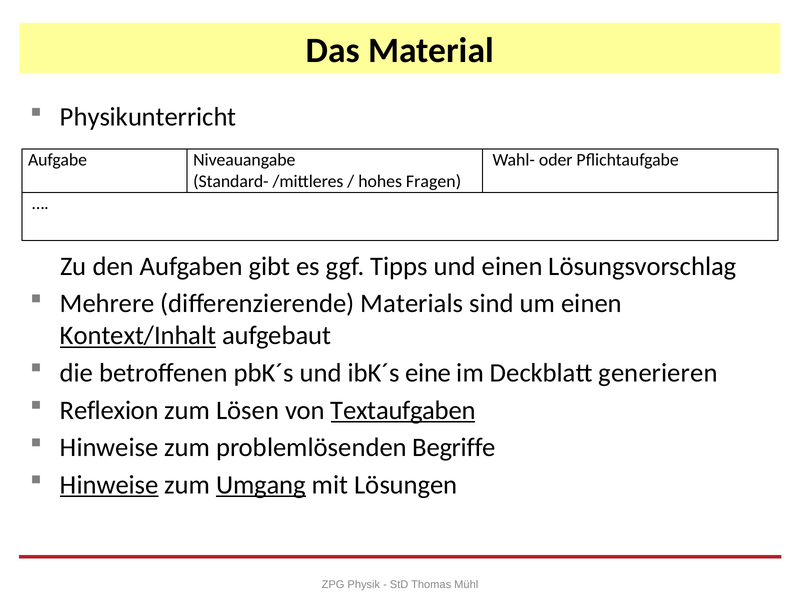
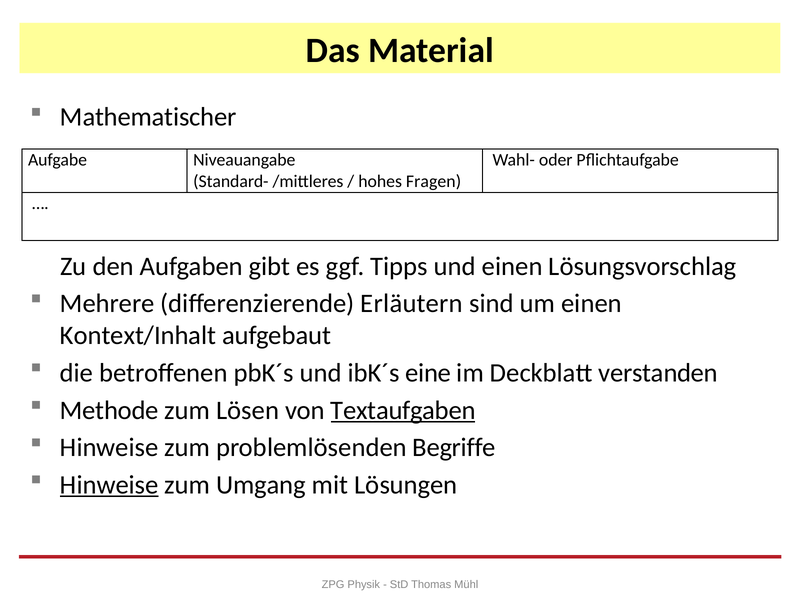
Physikunterricht: Physikunterricht -> Mathematischer (148, 117)
Materials: Materials -> Erläutern (412, 304)
Kontext/Inhalt underline: present -> none (138, 336)
generieren: generieren -> verstanden (658, 373)
Reflexion: Reflexion -> Methode (109, 410)
Umgang underline: present -> none (261, 485)
